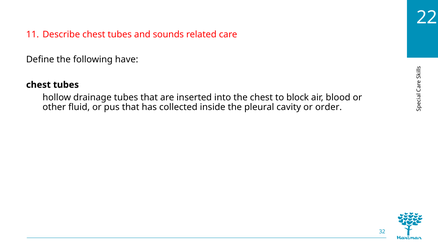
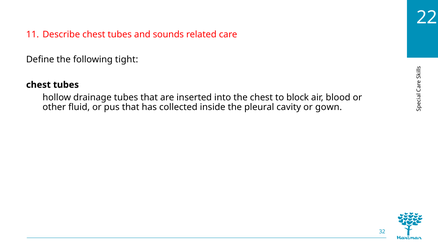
have: have -> tight (127, 60)
order: order -> gown (329, 107)
